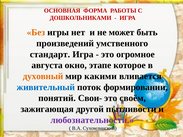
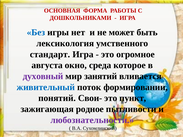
Без colour: orange -> blue (36, 32)
произведений: произведений -> лексикология (65, 43)
этапе: этапе -> среда (100, 65)
духовный colour: orange -> purple (43, 76)
какими: какими -> занятий (101, 76)
своём: своём -> пункт (133, 98)
другой: другой -> родное (90, 109)
